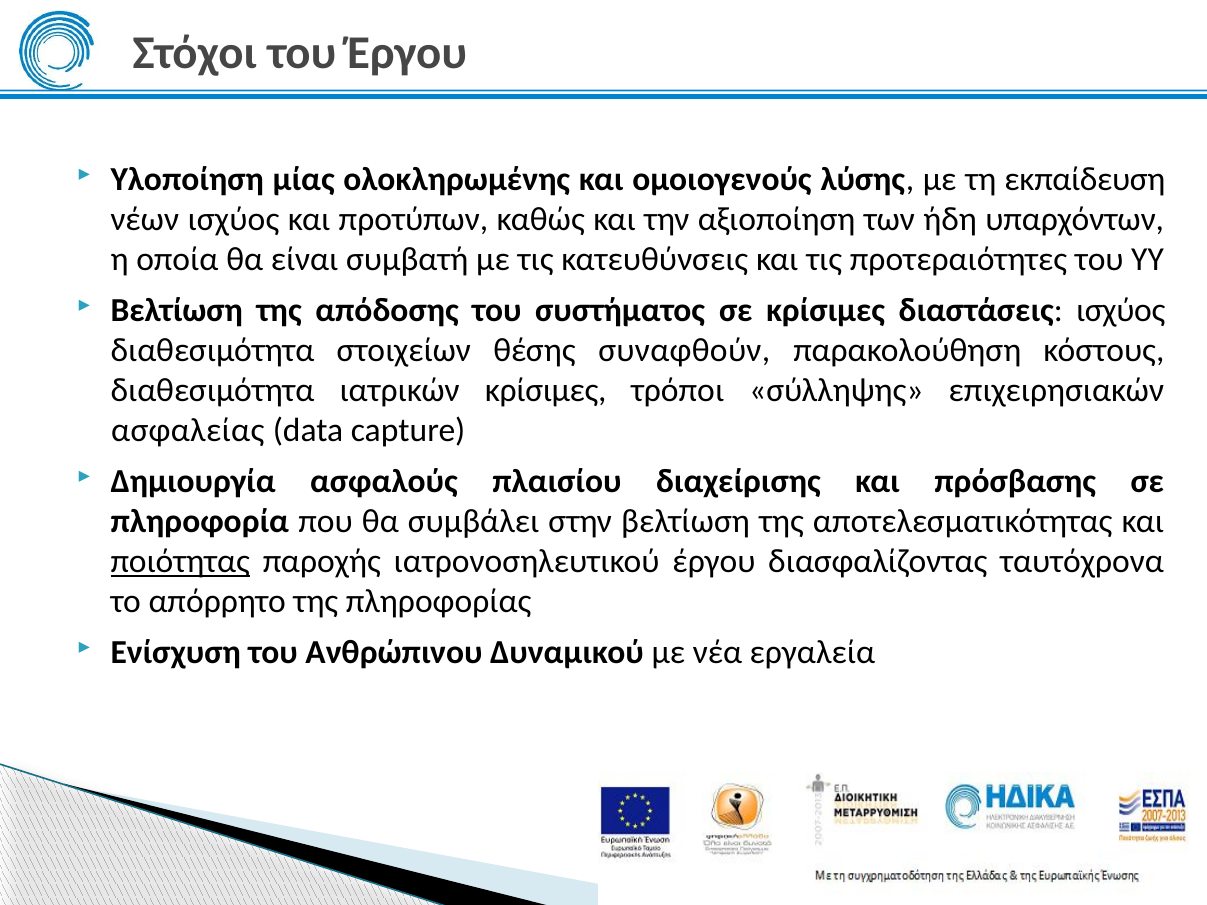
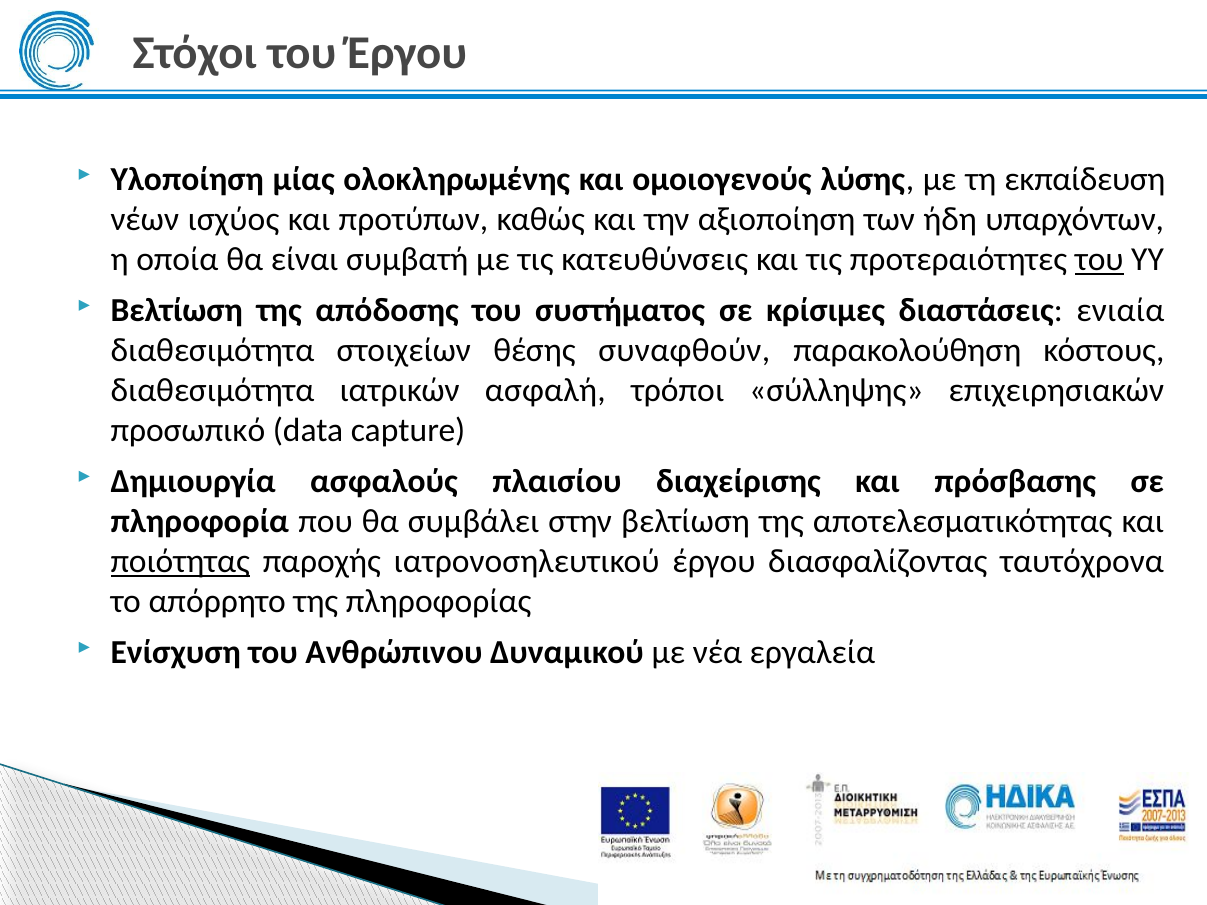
του underline: none -> present (1099, 260)
διαστάσεις ισχύος: ισχύος -> ενιαία (1120, 310)
ιατρικών κρίσιμες: κρίσιμες -> ασφαλή (545, 391)
ασφαλείας: ασφαλείας -> προσωπικό (188, 431)
